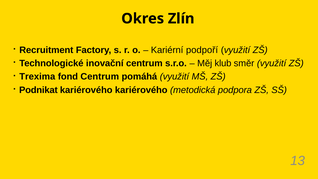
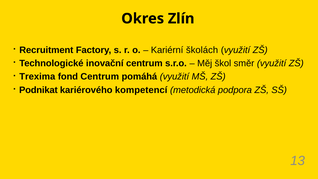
podpoří: podpoří -> školách (202, 50)
klub: klub -> škol (223, 63)
kariérového kariérového: kariérového -> kompetencí (141, 90)
